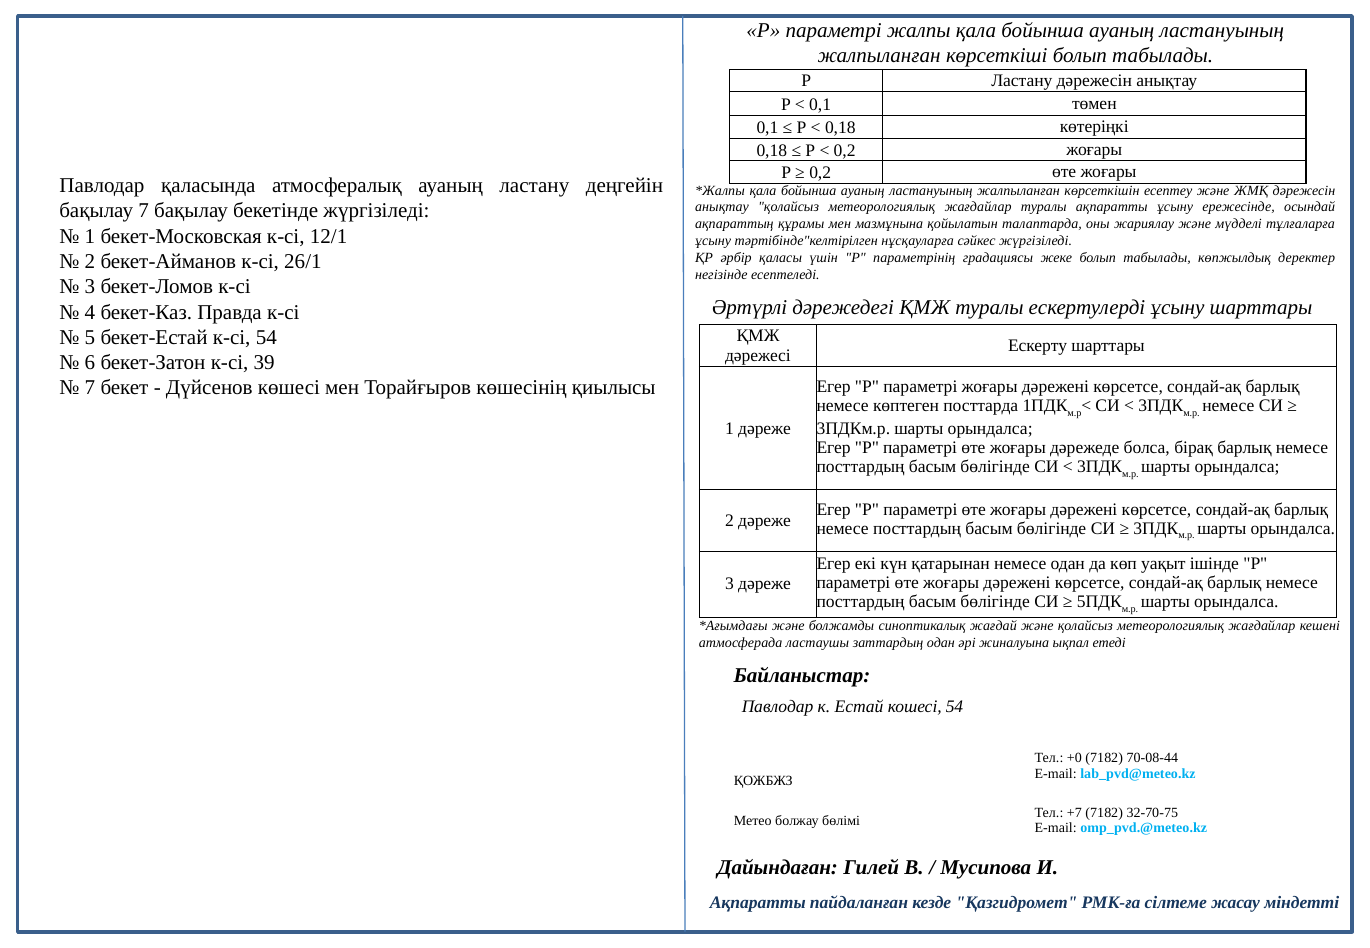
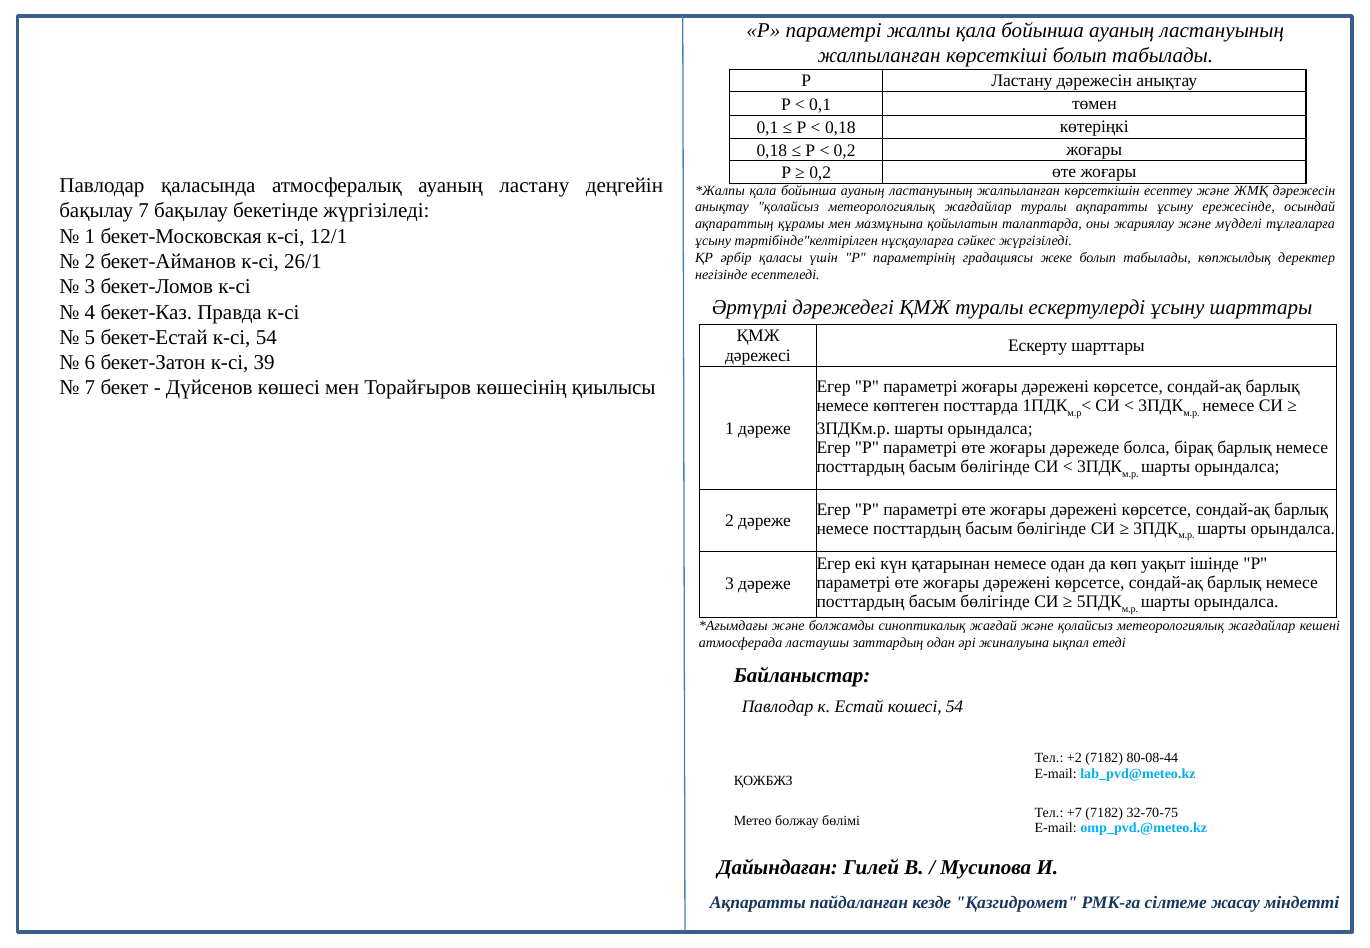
+0: +0 -> +2 (1074, 758)
70-08-44: 70-08-44 -> 80-08-44 (1152, 758)
